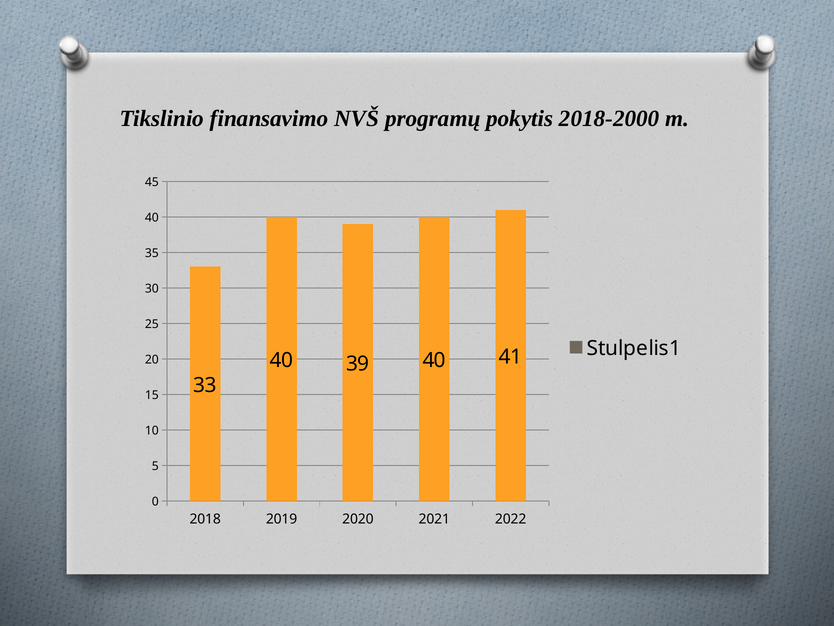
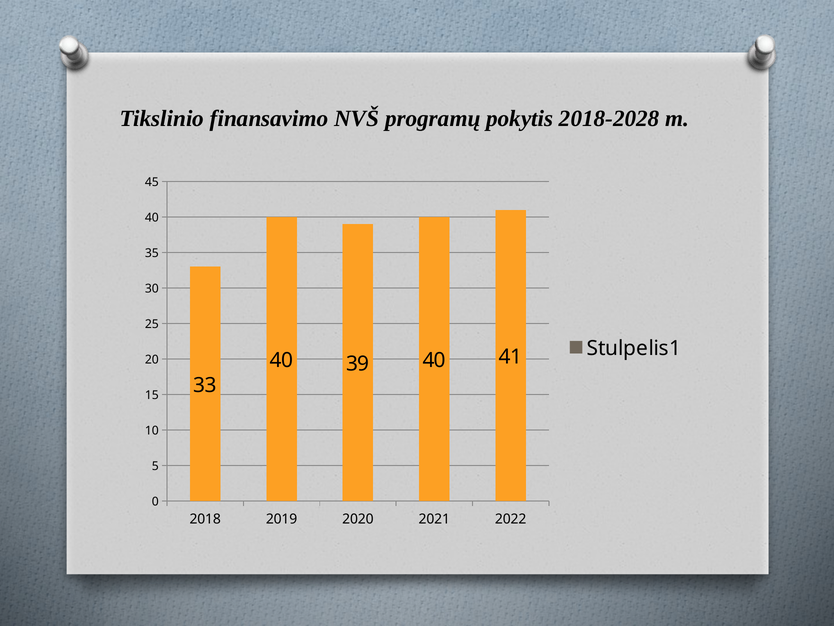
2018-2000: 2018-2000 -> 2018-2028 (609, 119)
